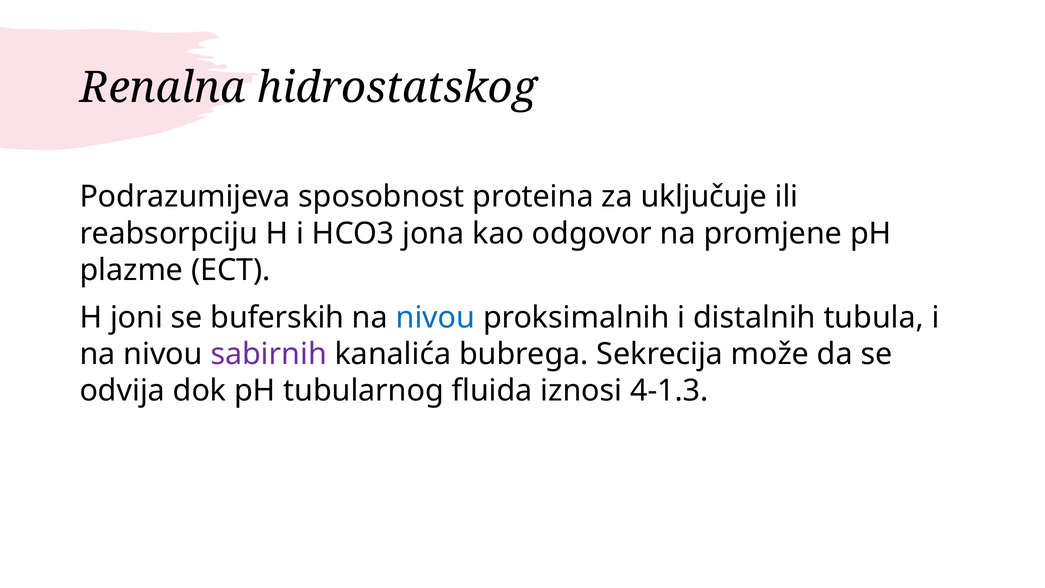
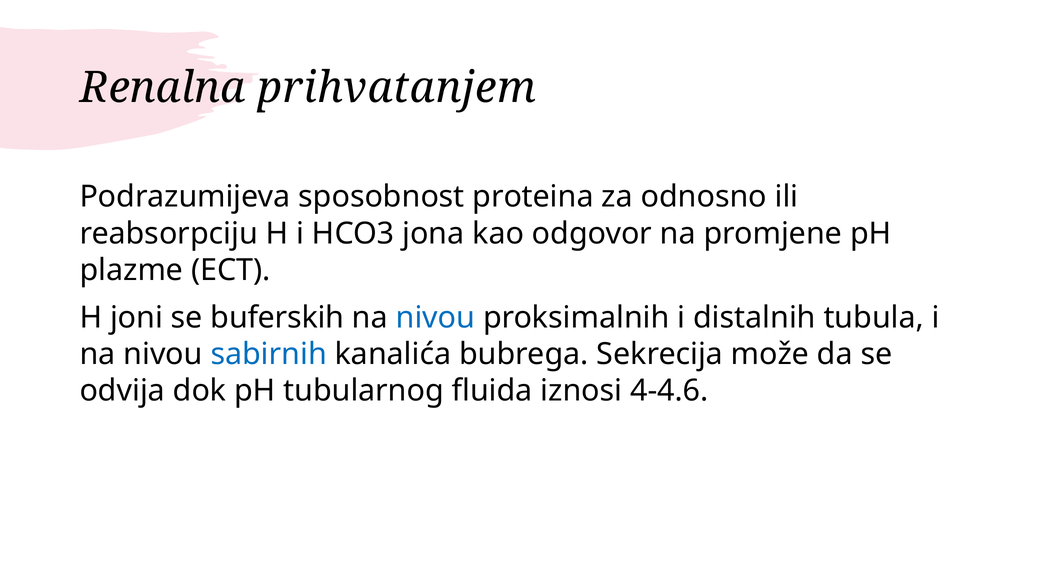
hidrostatskog: hidrostatskog -> prihvatanjem (397, 88)
uključuje: uključuje -> odnosno (704, 197)
sabirnih colour: purple -> blue (269, 354)
4-1.3: 4-1.3 -> 4-4.6 (669, 391)
